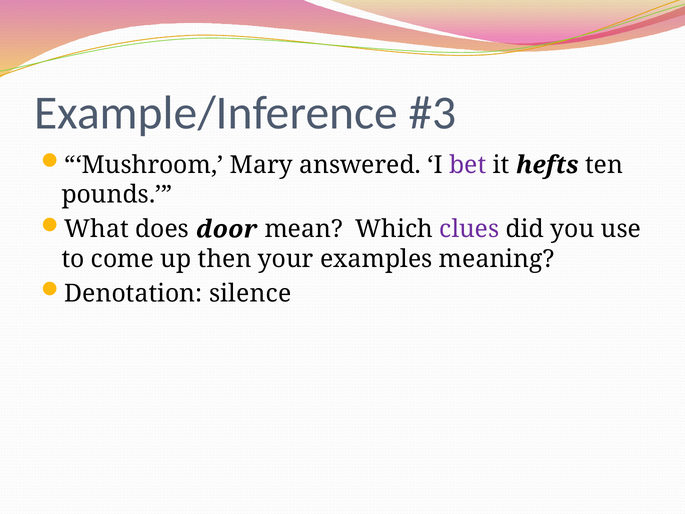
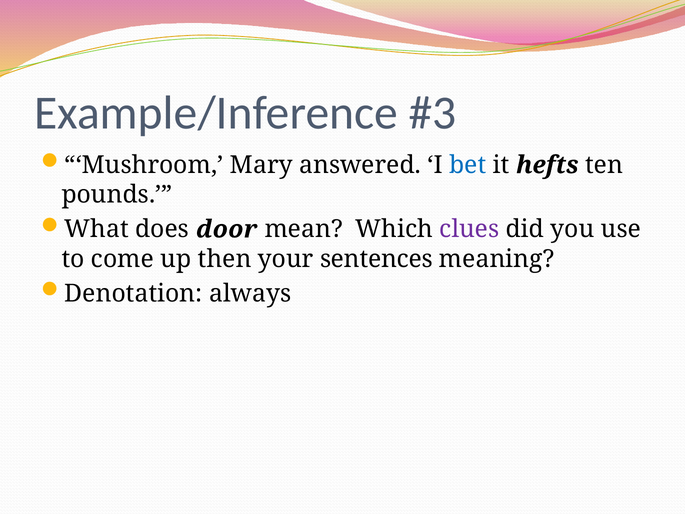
bet colour: purple -> blue (468, 165)
examples: examples -> sentences (376, 259)
silence: silence -> always (250, 293)
